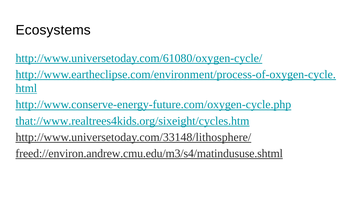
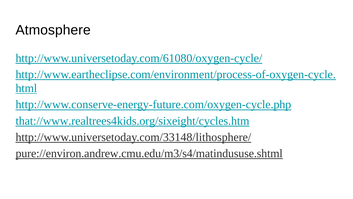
Ecosystems: Ecosystems -> Atmosphere (53, 30)
freed://environ.andrew.cmu.edu/m3/s4/matindususe.shtml: freed://environ.andrew.cmu.edu/m3/s4/matindususe.shtml -> pure://environ.andrew.cmu.edu/m3/s4/matindususe.shtml (149, 153)
